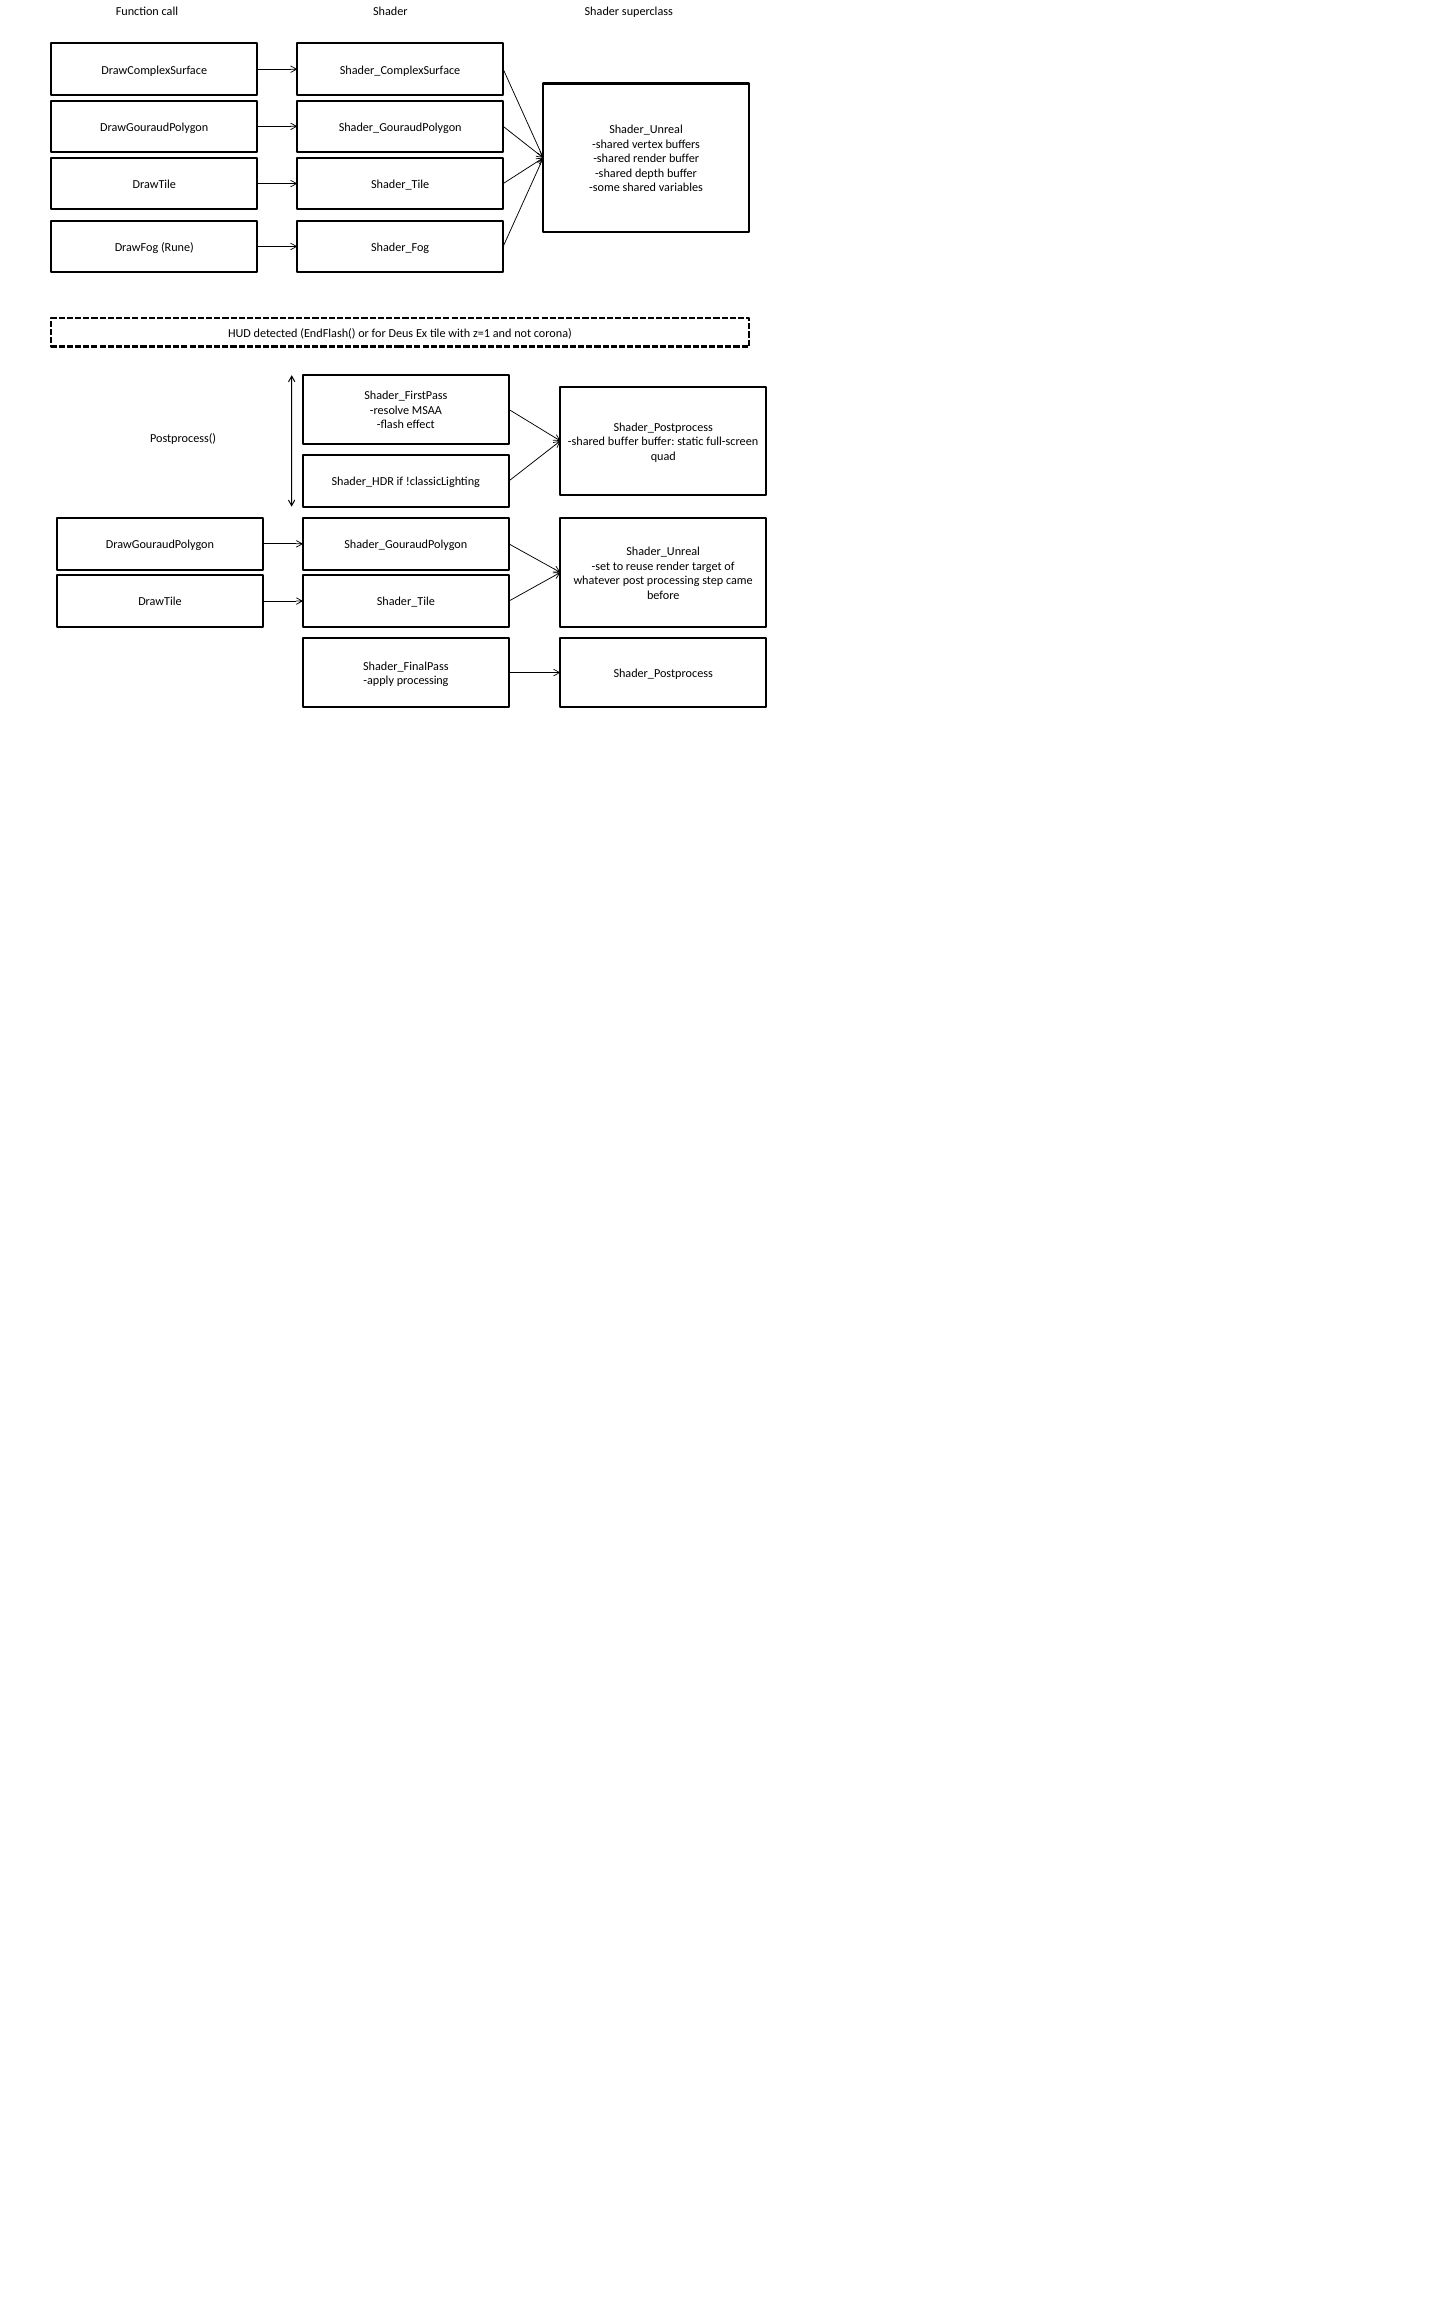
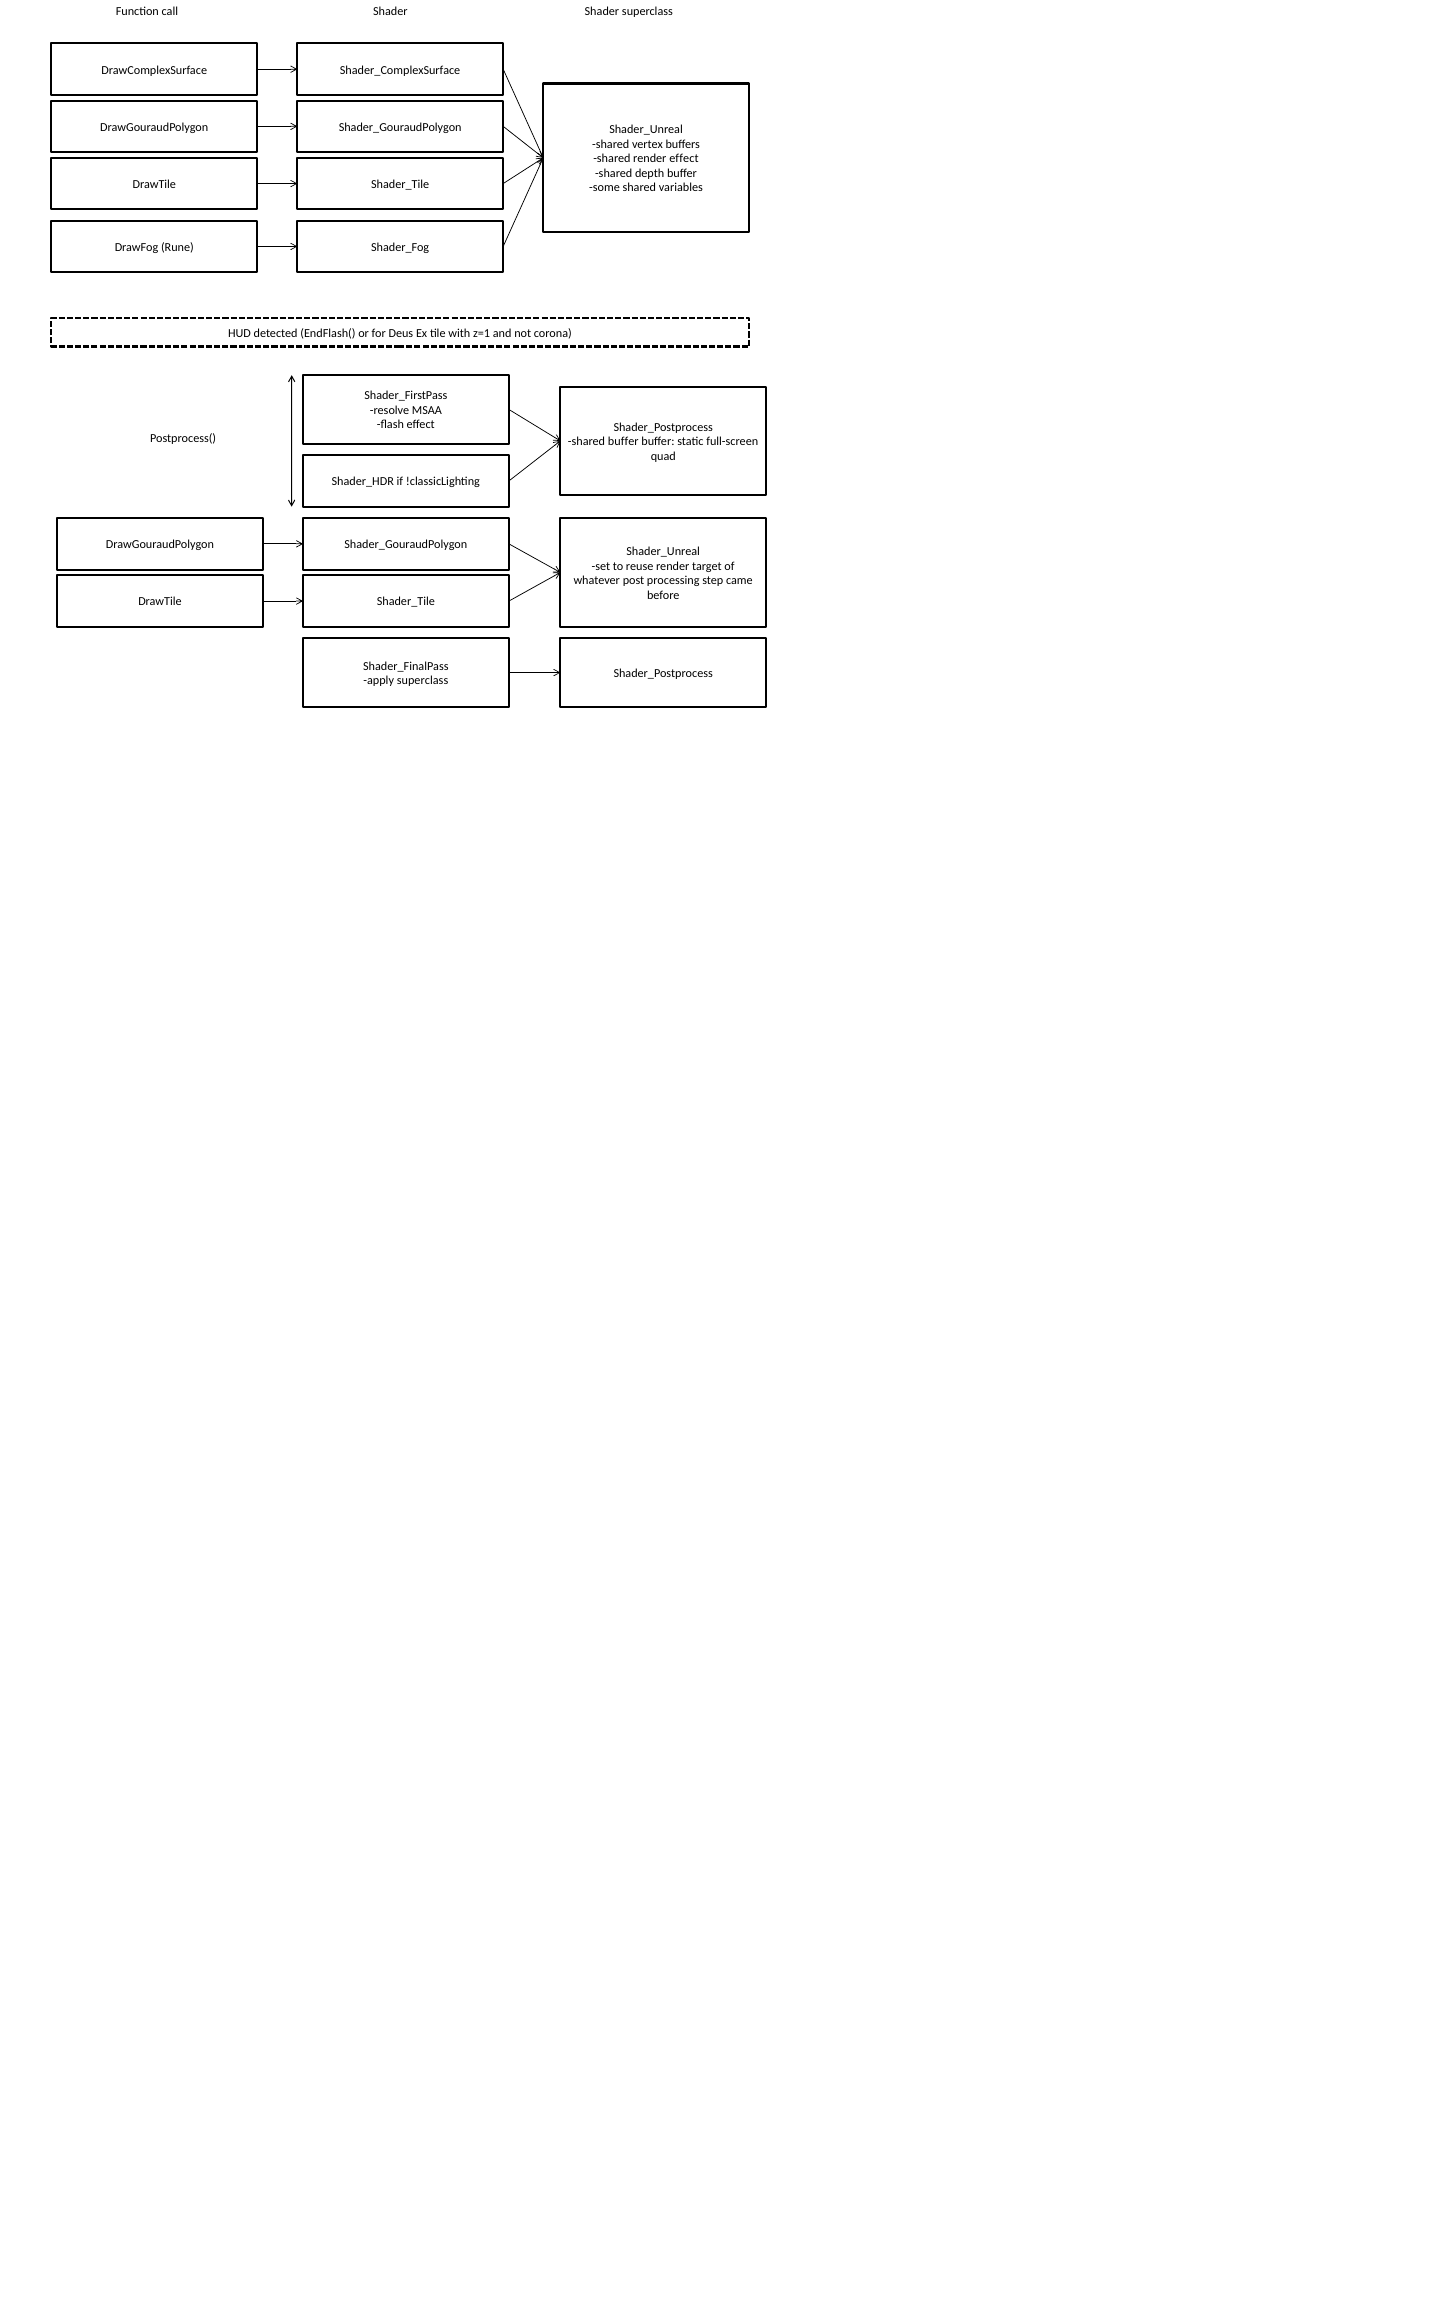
render buffer: buffer -> effect (684, 159)
apply processing: processing -> superclass (423, 681)
